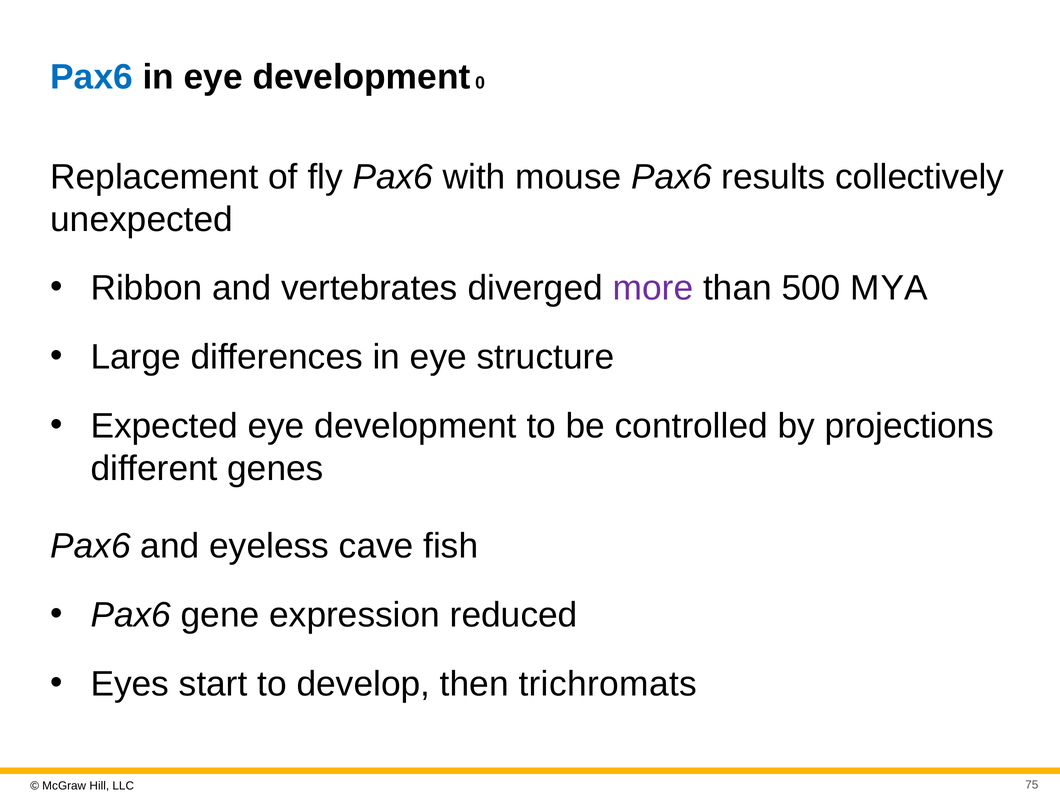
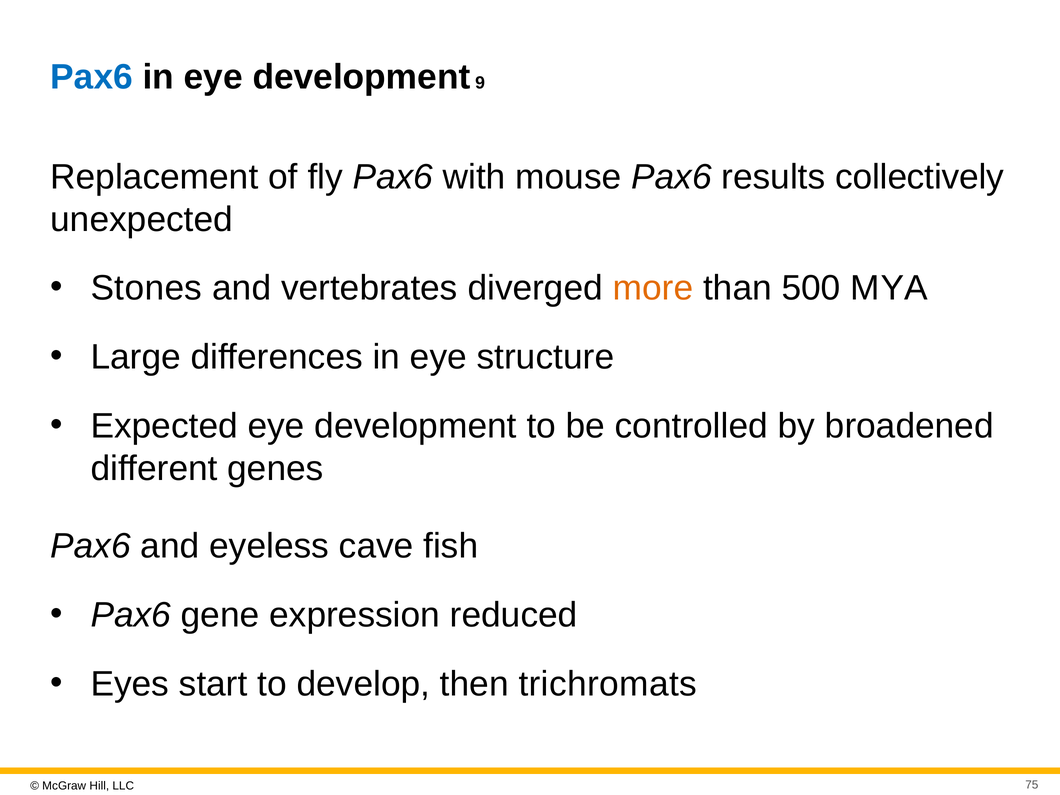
0: 0 -> 9 (480, 83)
Ribbon: Ribbon -> Stones (146, 288)
more colour: purple -> orange (653, 288)
projections: projections -> broadened (909, 426)
